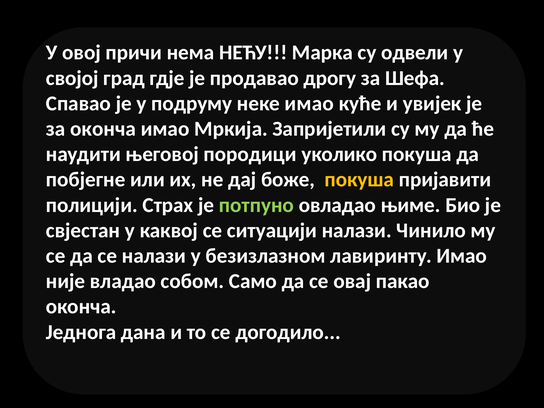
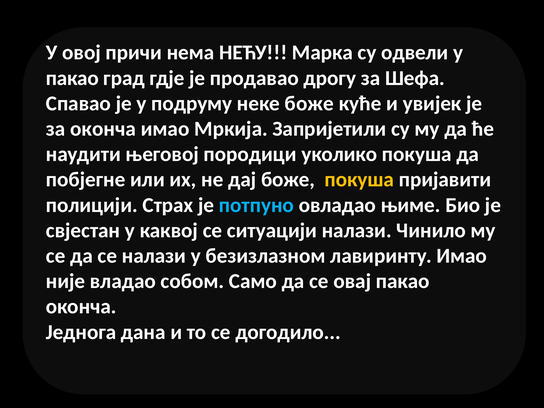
својој: својој -> пакао (72, 78)
неке имао: имао -> боже (309, 103)
потпуно colour: light green -> light blue (256, 205)
